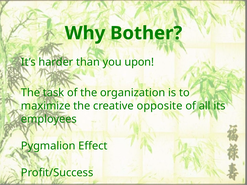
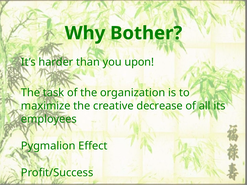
opposite: opposite -> decrease (160, 106)
